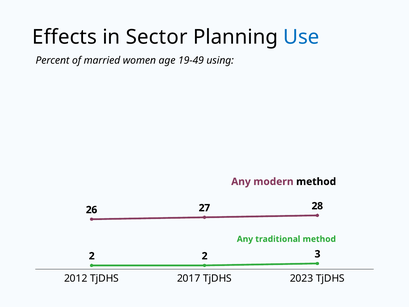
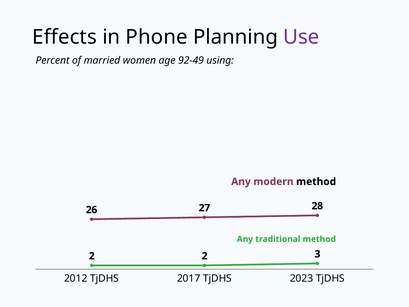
Sector: Sector -> Phone (157, 37)
Use colour: blue -> purple (301, 37)
19-49: 19-49 -> 92-49 (191, 60)
